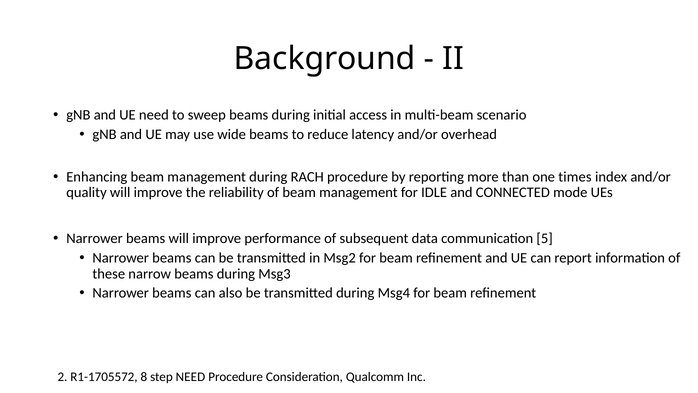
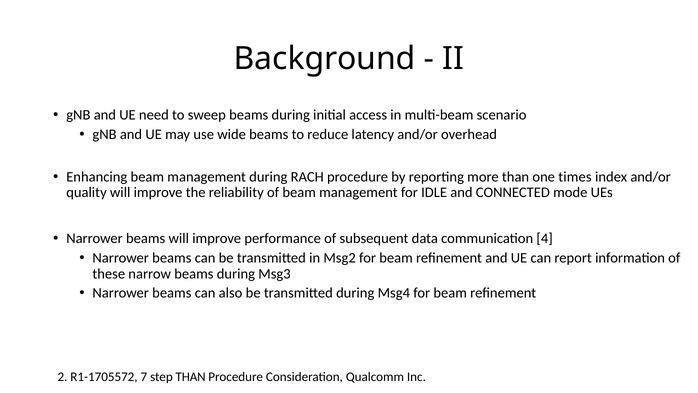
5: 5 -> 4 (545, 238)
8: 8 -> 7 (144, 377)
step NEED: NEED -> THAN (191, 377)
